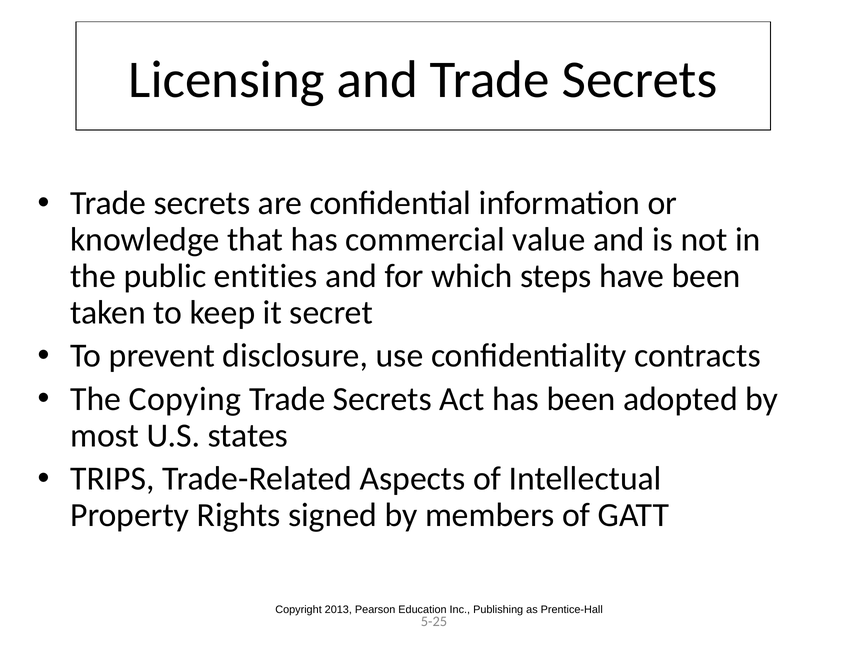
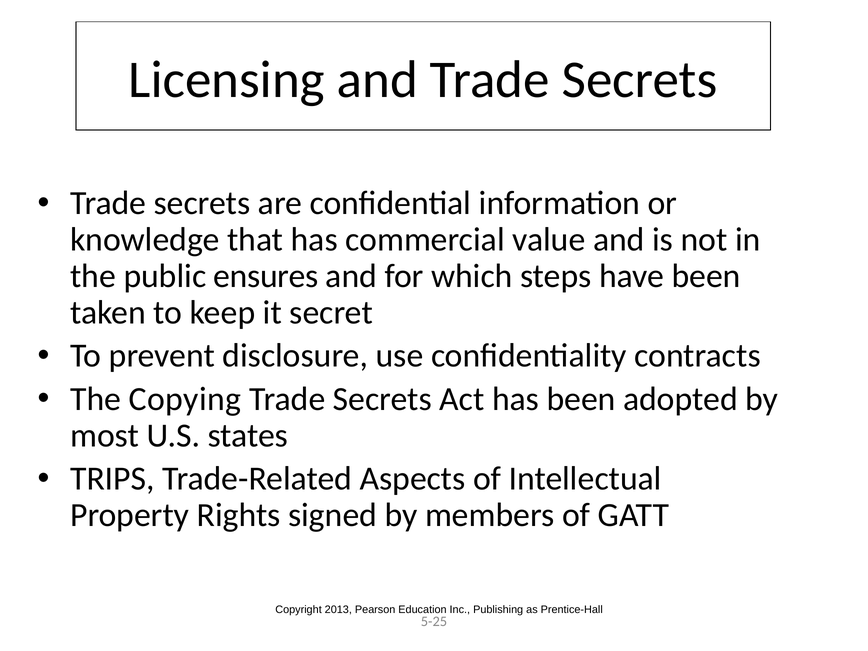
entities: entities -> ensures (266, 276)
